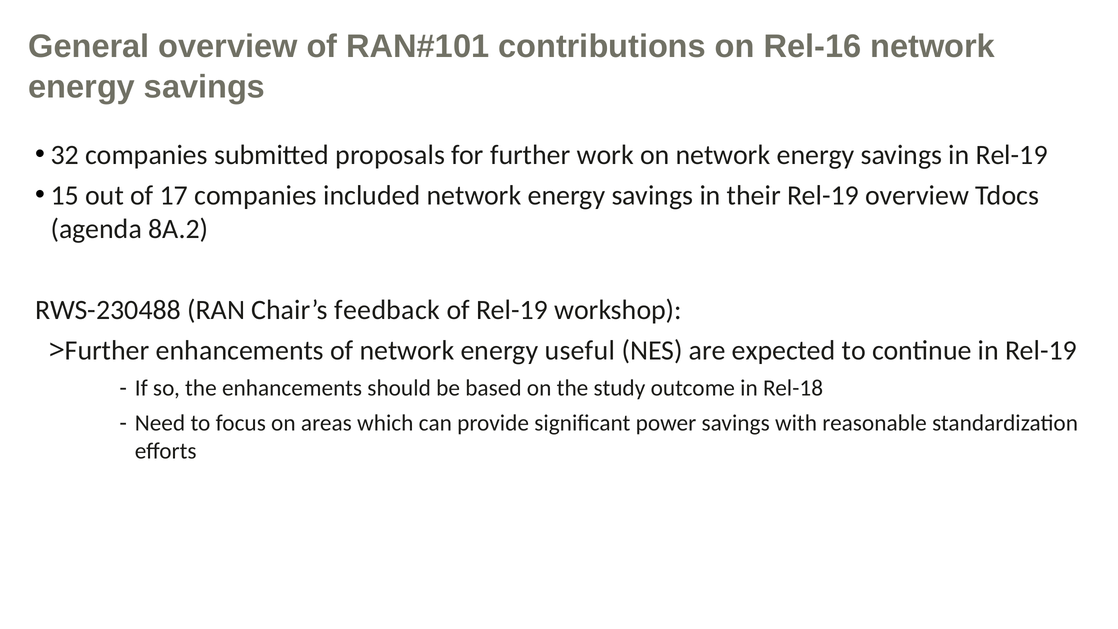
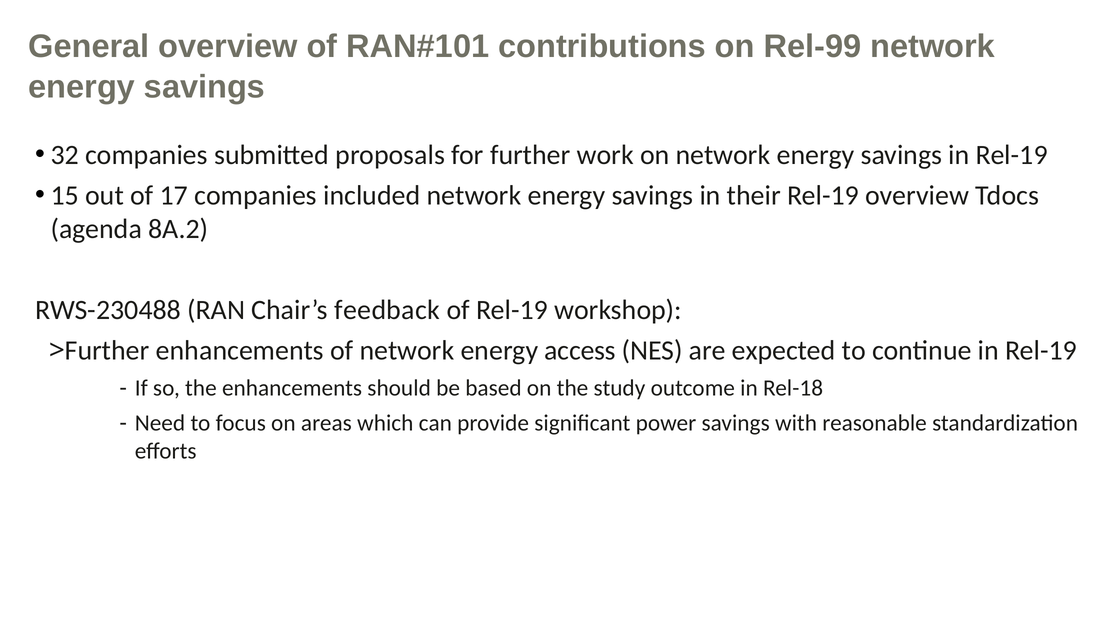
Rel-16: Rel-16 -> Rel-99 (812, 47)
useful: useful -> access (580, 350)
